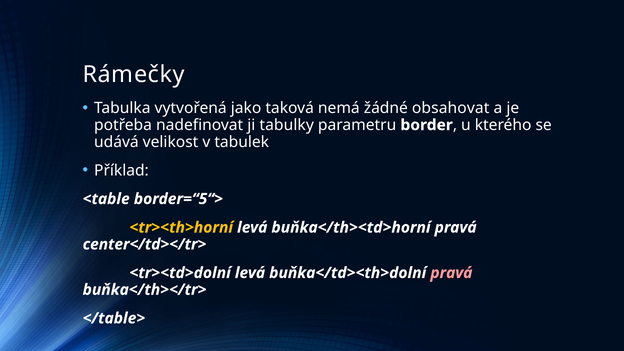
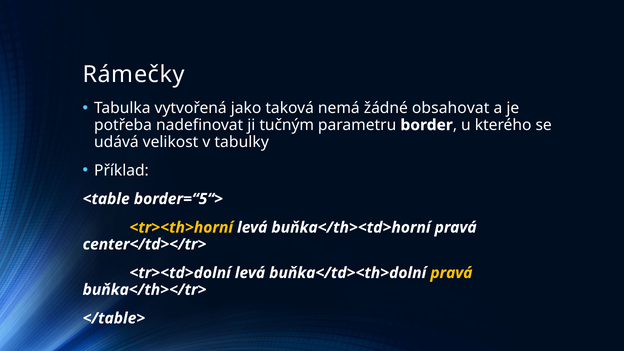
tabulky: tabulky -> tučným (287, 125)
tabulek: tabulek -> tabulky (242, 142)
pravá colour: pink -> yellow (451, 273)
